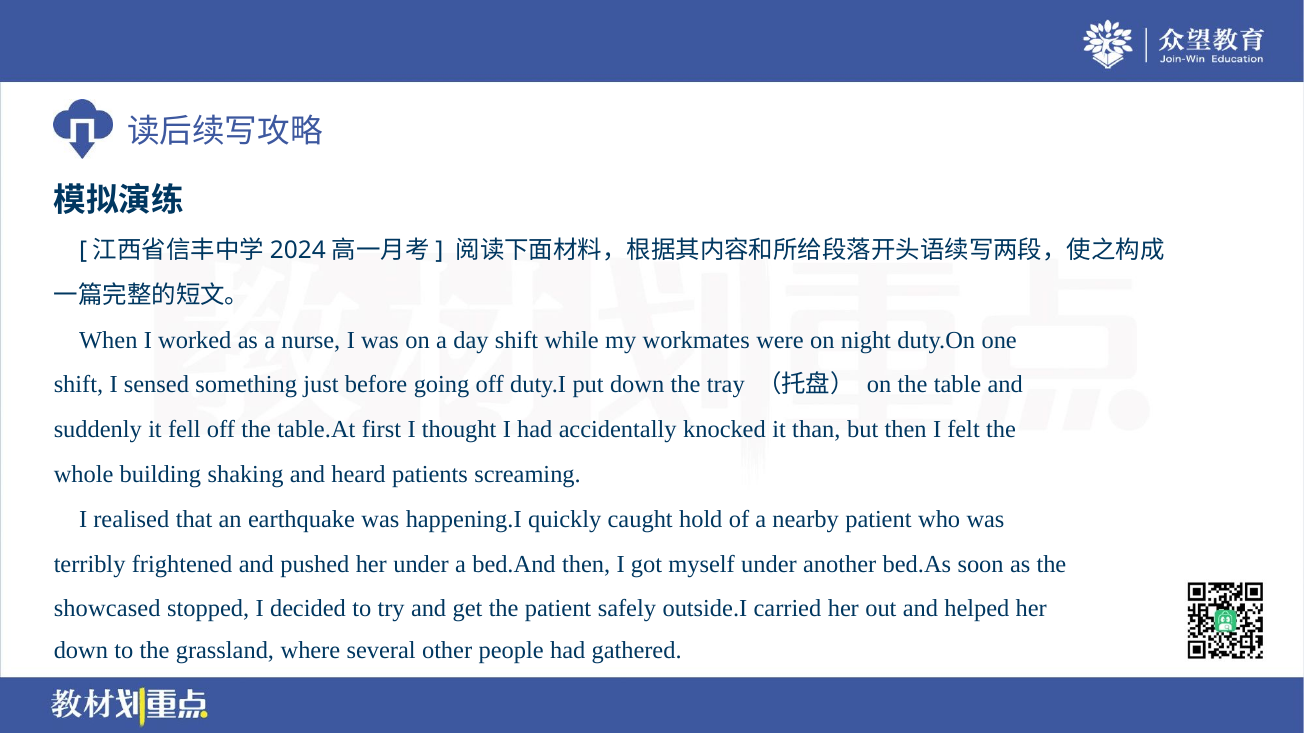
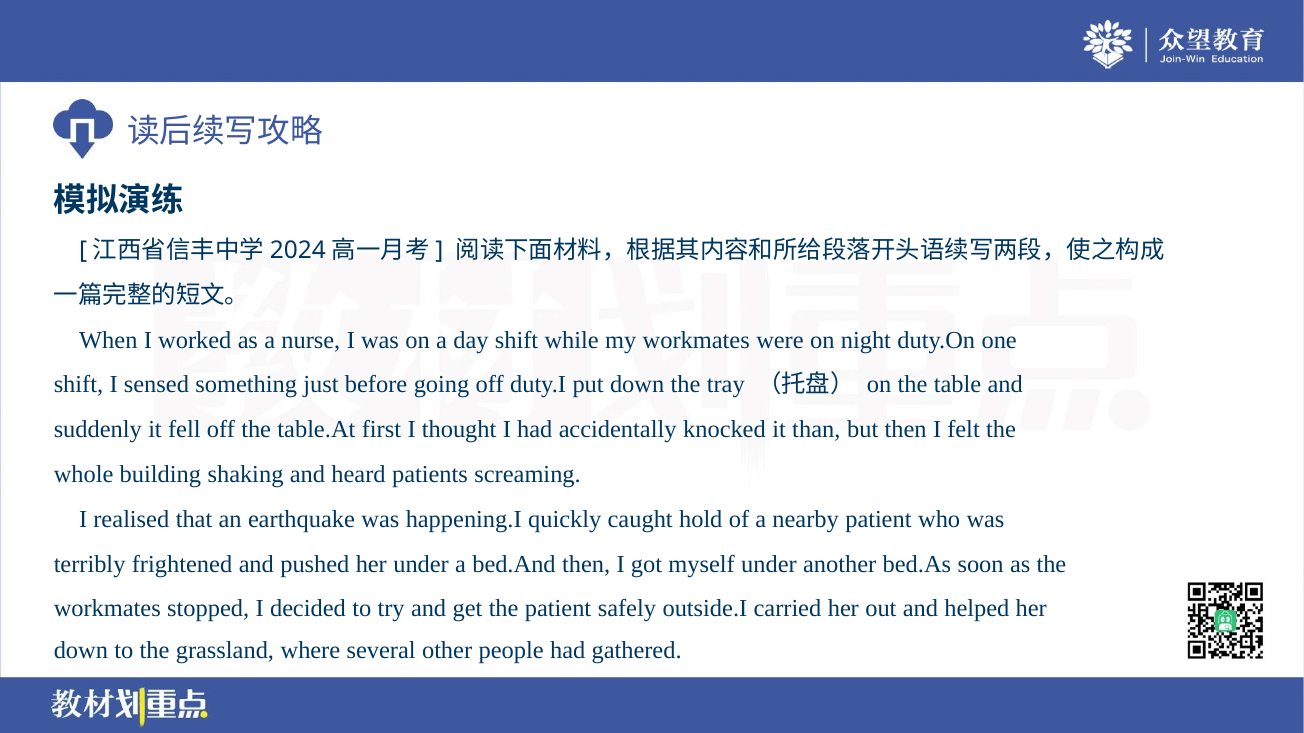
showcased: showcased -> workmates (107, 609)
